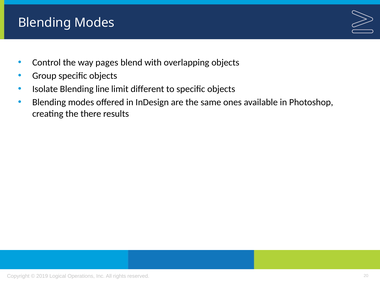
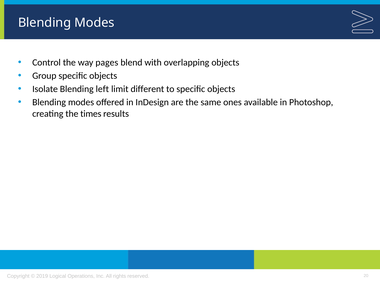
line: line -> left (102, 89)
there: there -> times (91, 114)
